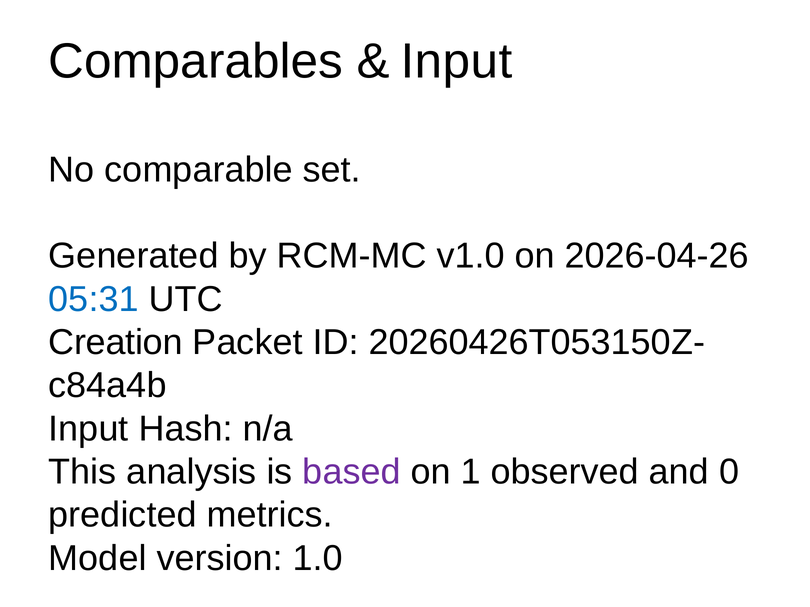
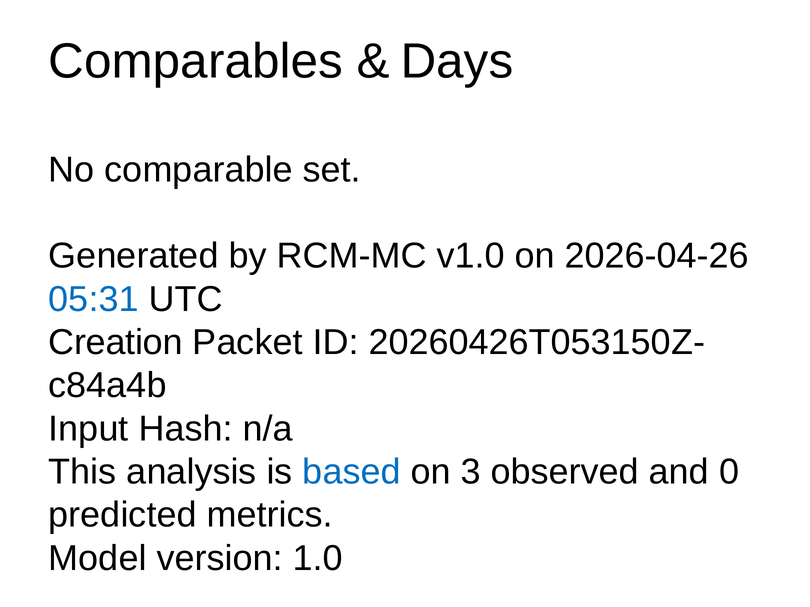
Input: Input -> Days (457, 61)
based colour: purple -> blue (352, 472)
1: 1 -> 3 (471, 472)
